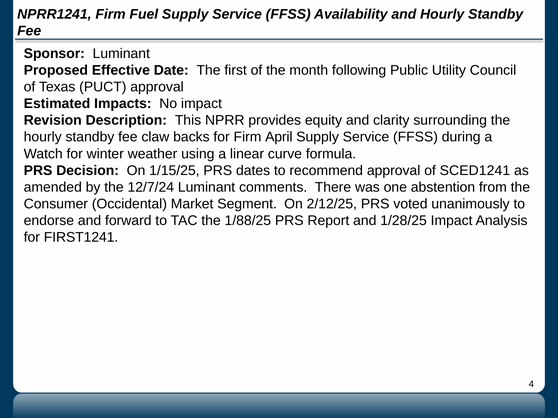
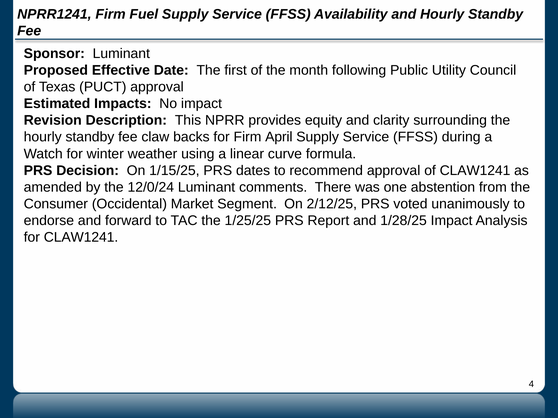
of SCED1241: SCED1241 -> CLAW1241 (475, 171)
12/7/24: 12/7/24 -> 12/0/24 (151, 187)
1/88/25: 1/88/25 -> 1/25/25 (248, 221)
for FIRST1241: FIRST1241 -> CLAW1241 (81, 238)
